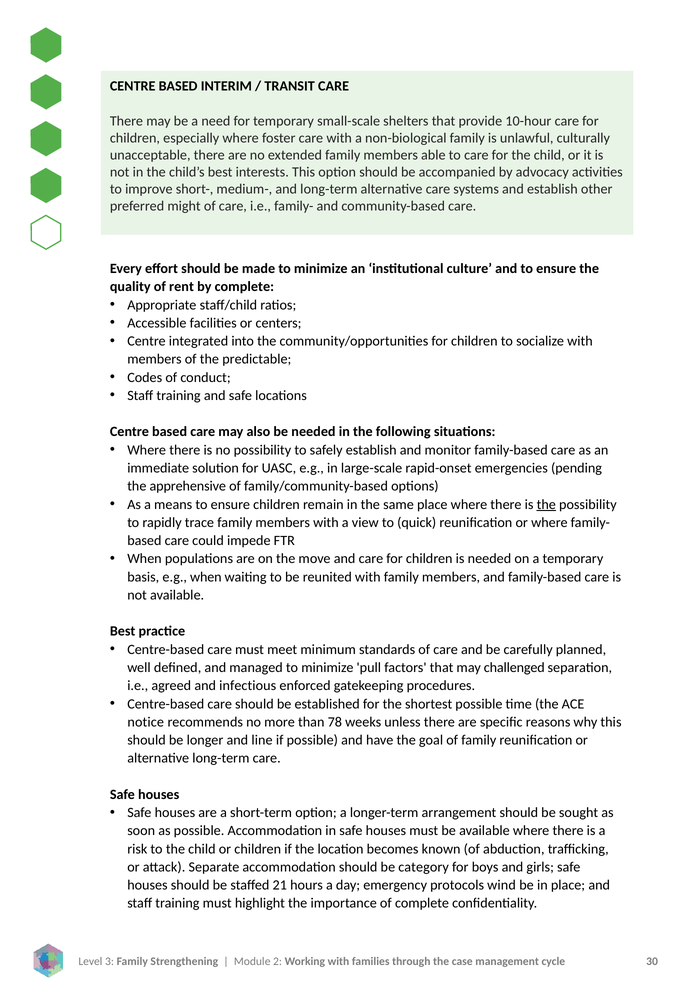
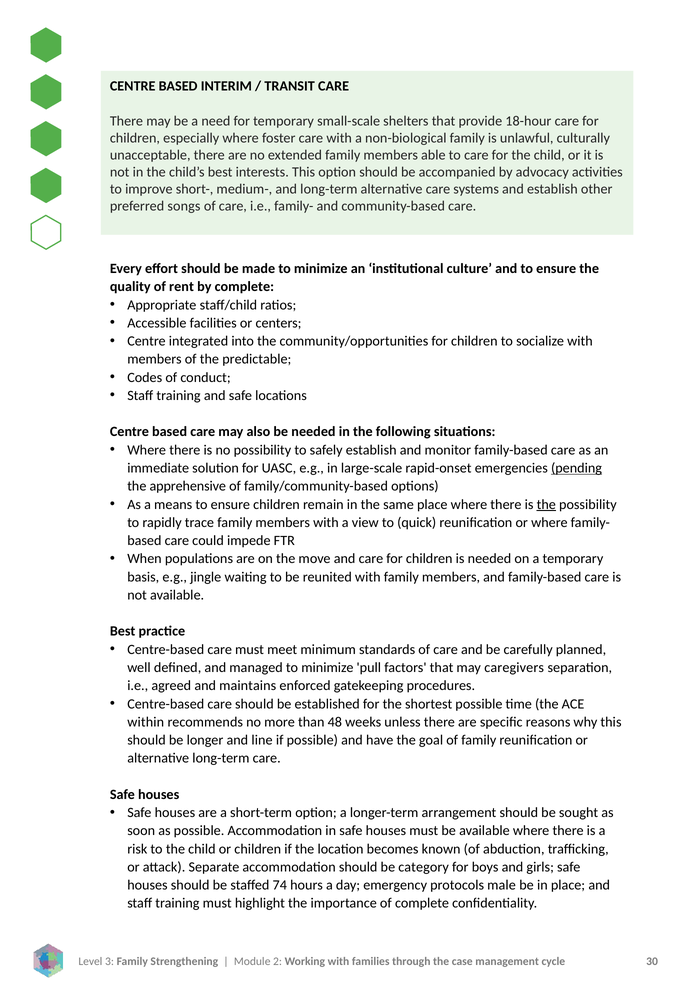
10-hour: 10-hour -> 18-hour (528, 121)
might: might -> songs (184, 206)
pending underline: none -> present (576, 468)
e.g when: when -> jingle (206, 577)
challenged: challenged -> caregivers (514, 668)
infectious: infectious -> maintains (248, 686)
notice: notice -> within (146, 722)
78: 78 -> 48 (335, 722)
21: 21 -> 74 (280, 886)
wind: wind -> male (502, 886)
